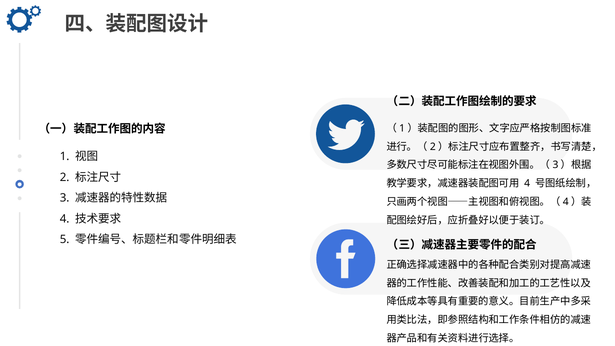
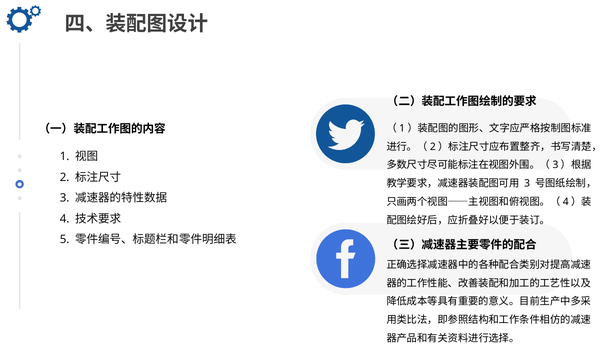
4: 4 -> 3 (527, 183)
